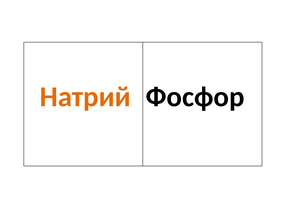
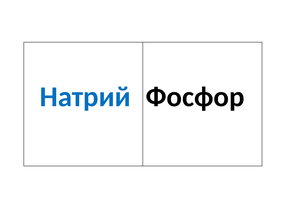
Натрий colour: orange -> blue (85, 97)
